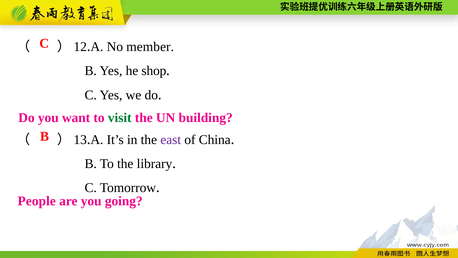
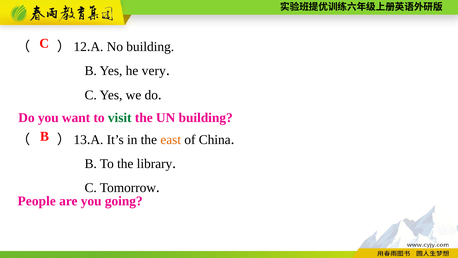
No member: member -> building (150, 47)
shop: shop -> very (154, 71)
east colour: purple -> orange (171, 140)
